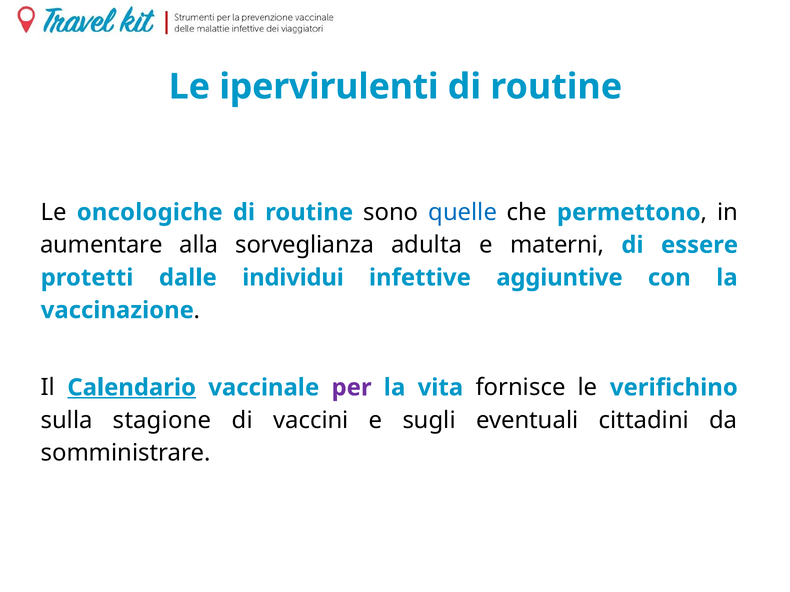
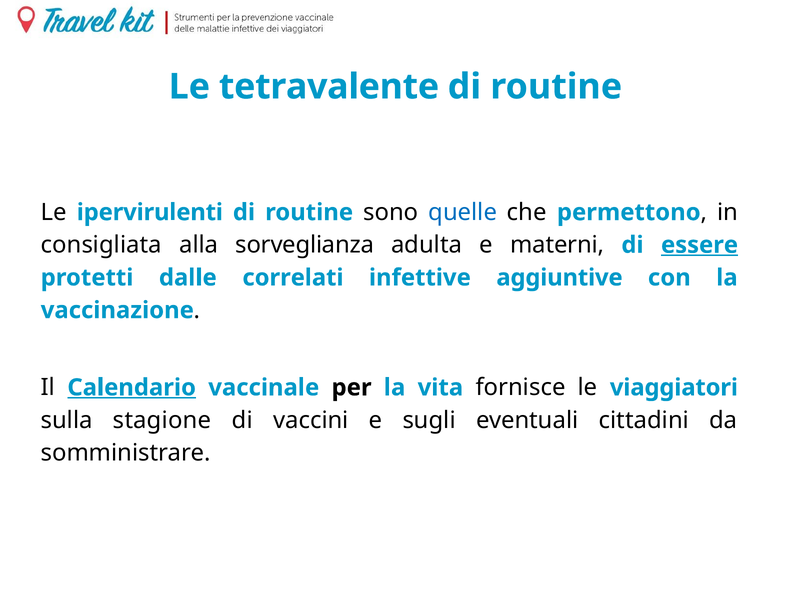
ipervirulenti: ipervirulenti -> tetravalente (329, 87)
oncologiche: oncologiche -> ipervirulenti (150, 213)
aumentare: aumentare -> consigliata (101, 245)
essere underline: none -> present (700, 245)
individui: individui -> correlati (293, 278)
per colour: purple -> black (352, 388)
verifichino: verifichino -> viaggiatori (674, 388)
